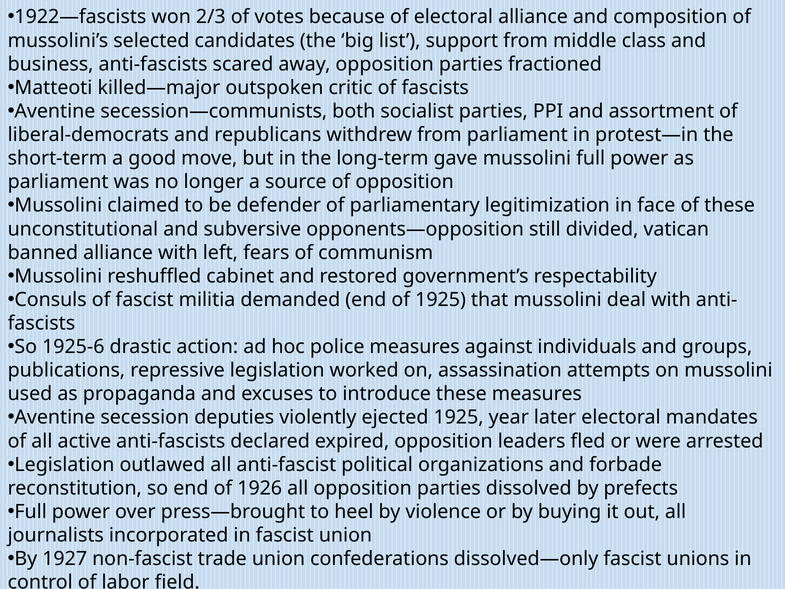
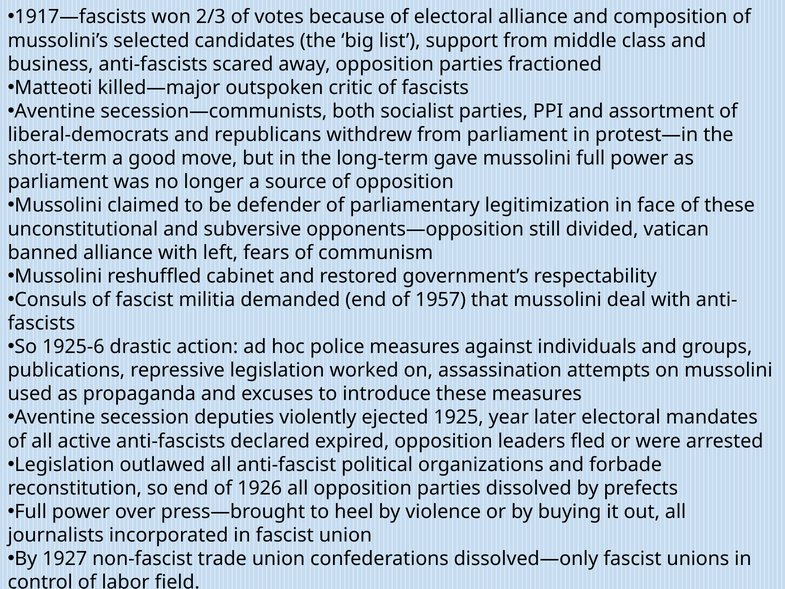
1922—fascists: 1922—fascists -> 1917—fascists (80, 17)
of 1925: 1925 -> 1957 (441, 300)
